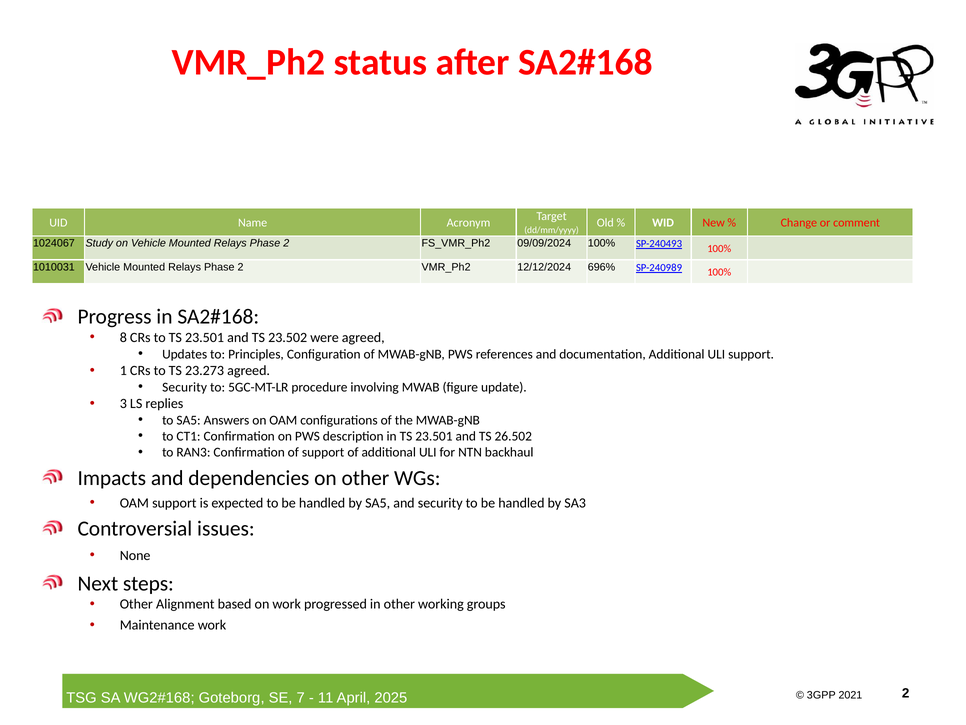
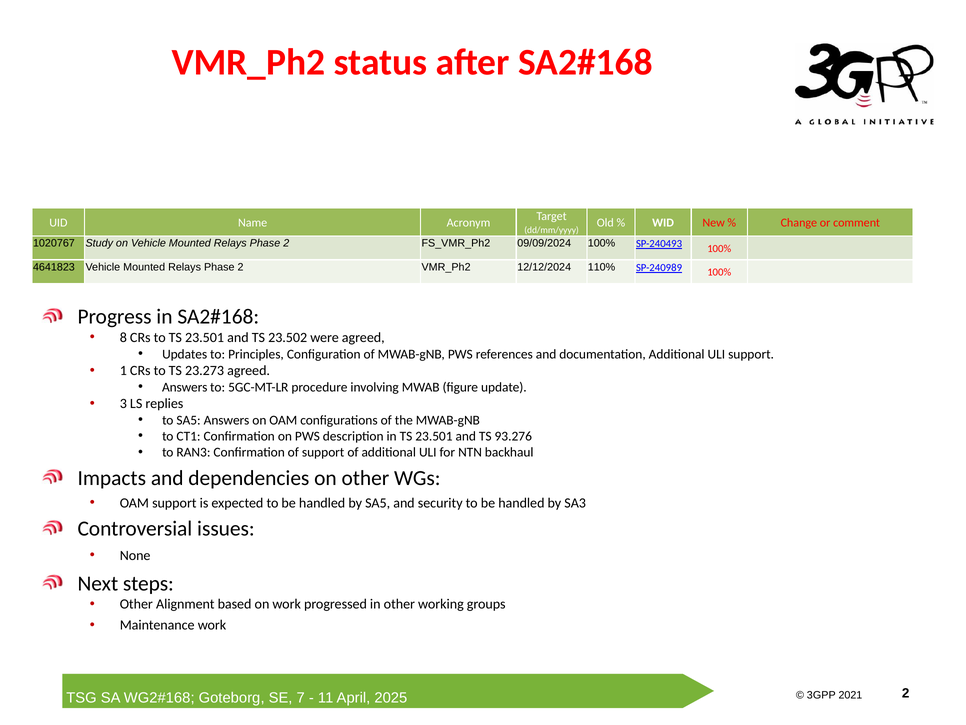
1024067: 1024067 -> 1020767 (54, 243)
1010031: 1010031 -> 4641823 (54, 267)
696%: 696% -> 110% (602, 267)
Security: Security -> Answers (185, 387)
26.502: 26.502 -> 93.276 (513, 436)
